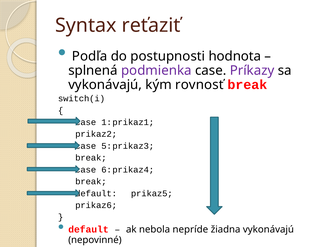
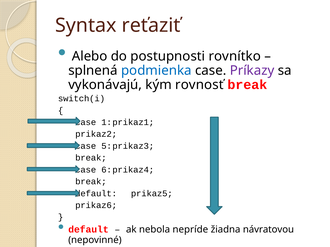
Podľa: Podľa -> Alebo (90, 56)
hodnota: hodnota -> rovnítko (235, 56)
podmienka colour: purple -> blue (156, 71)
žiadna vykonávajú: vykonávajú -> návratovou (268, 230)
